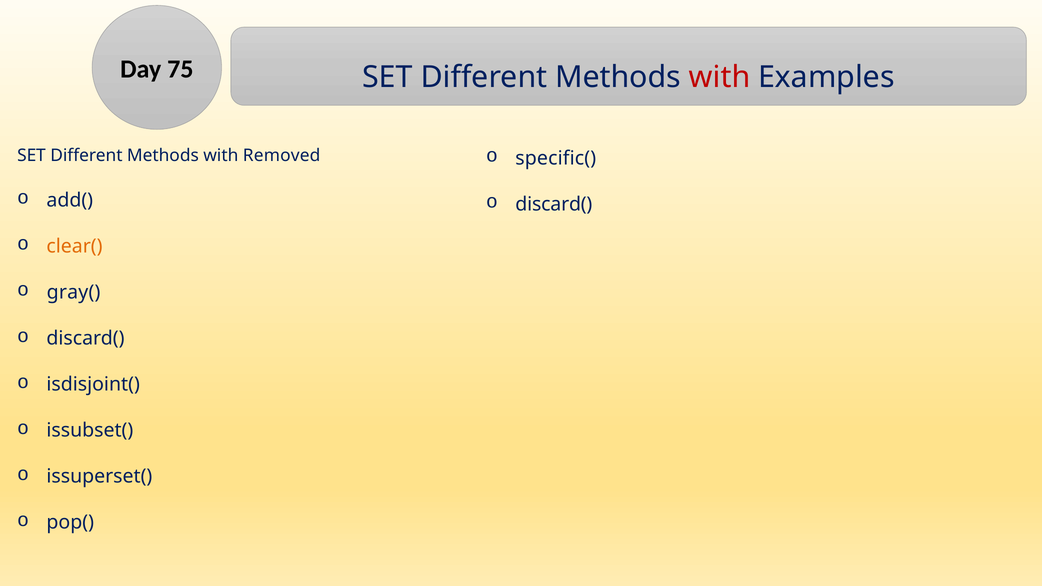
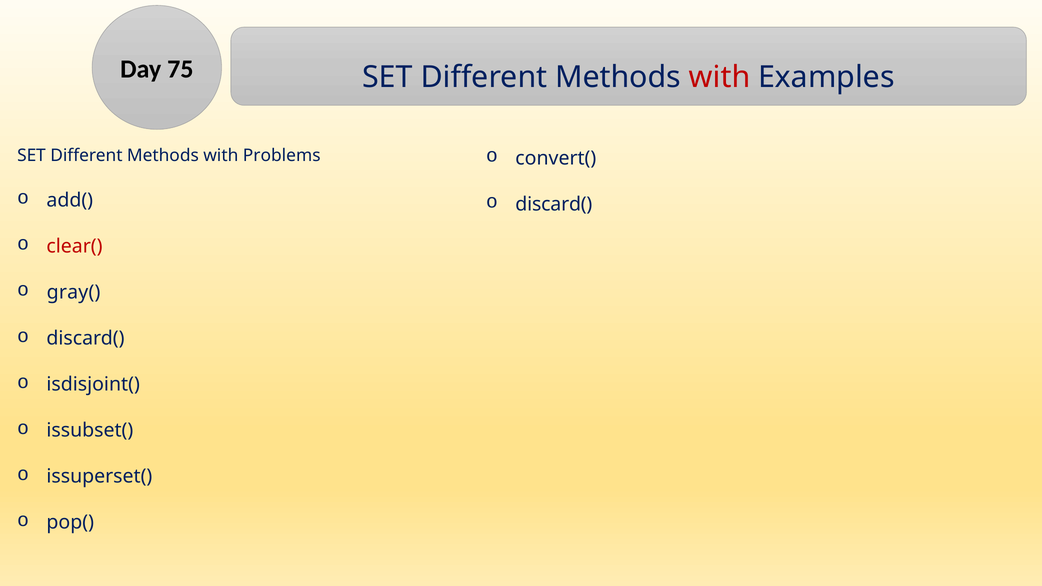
specific(: specific( -> convert( (556, 158)
Removed: Removed -> Problems (282, 155)
clear( colour: orange -> red (75, 246)
